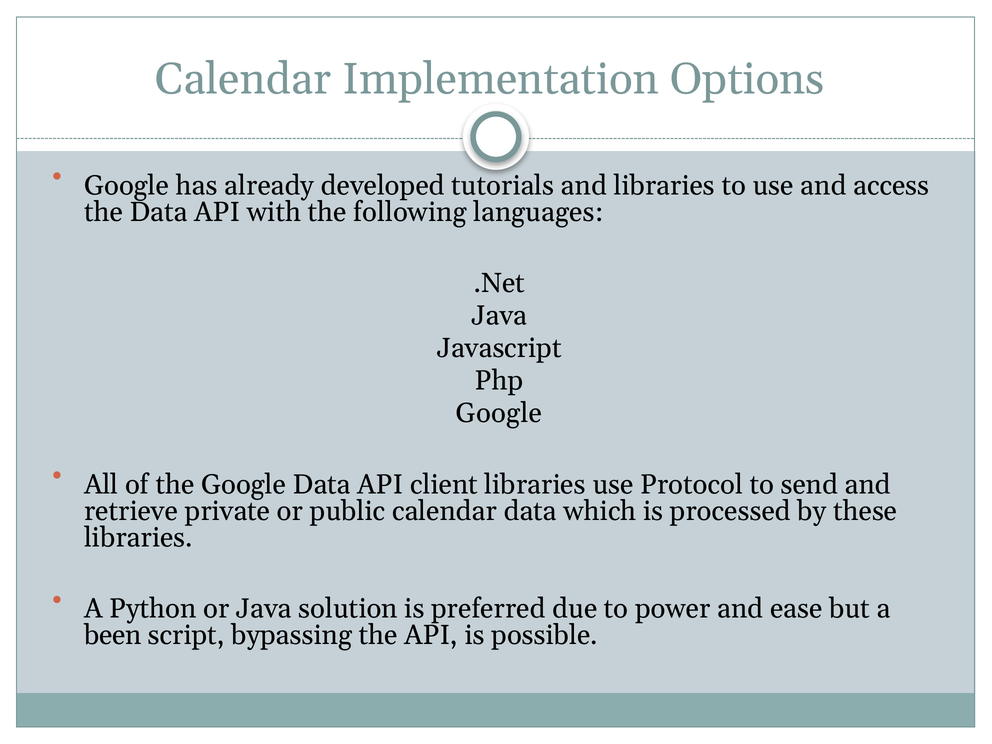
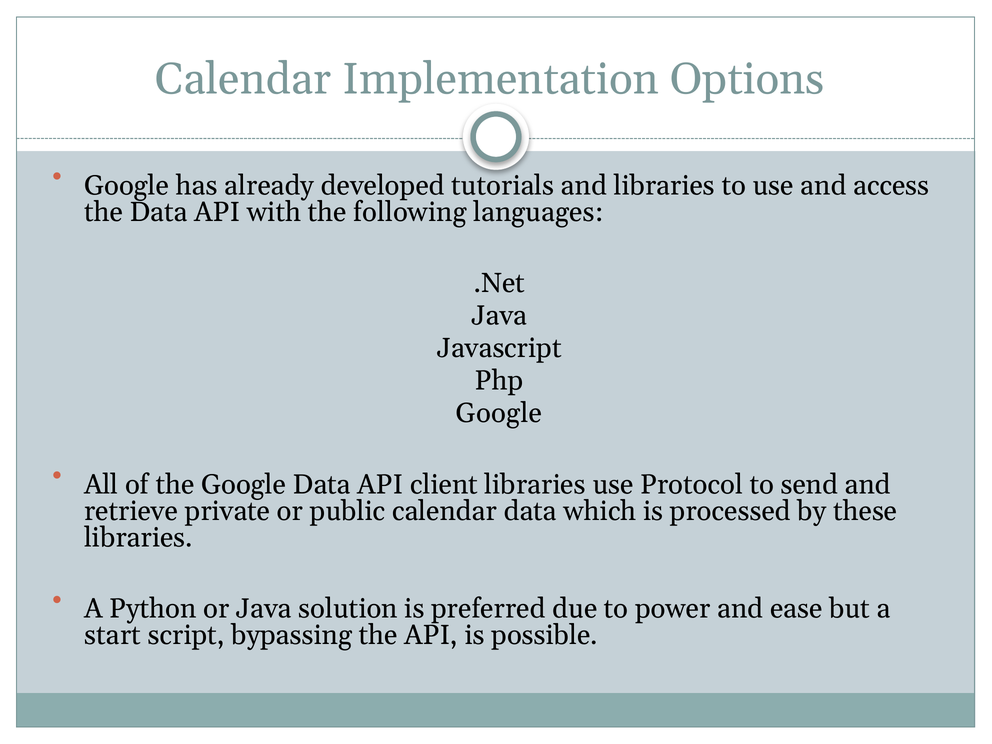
been: been -> start (113, 635)
